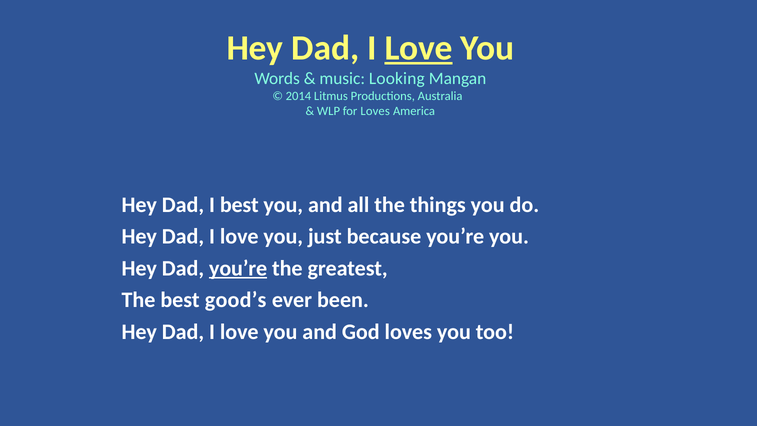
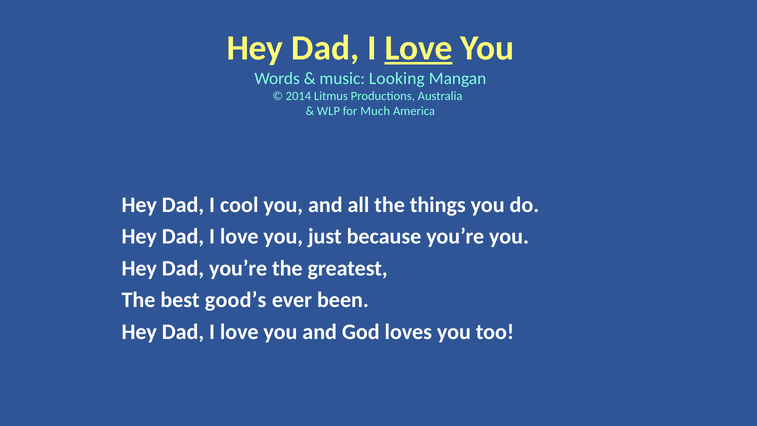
for Loves: Loves -> Much (375, 111)
I best: best -> cool (239, 205)
you’re underline: present -> none (238, 268)
